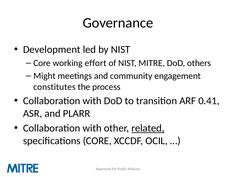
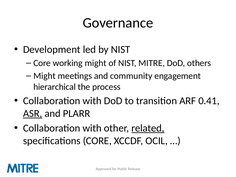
working effort: effort -> might (96, 63)
constitutes: constitutes -> hierarchical (55, 87)
ASR underline: none -> present (33, 113)
